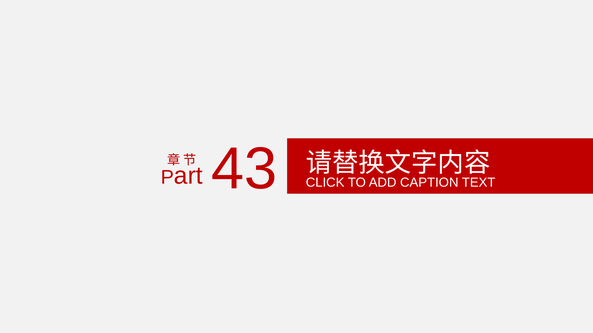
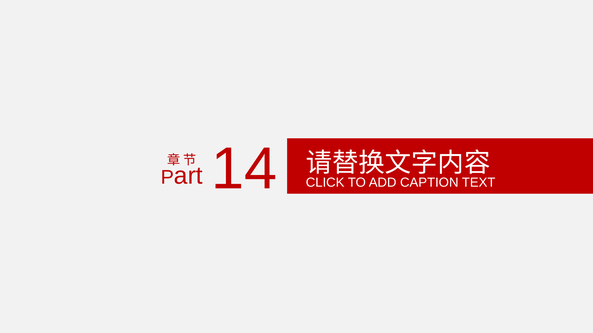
43: 43 -> 14 (244, 169)
